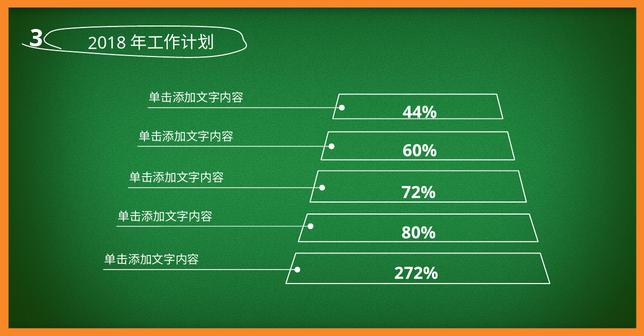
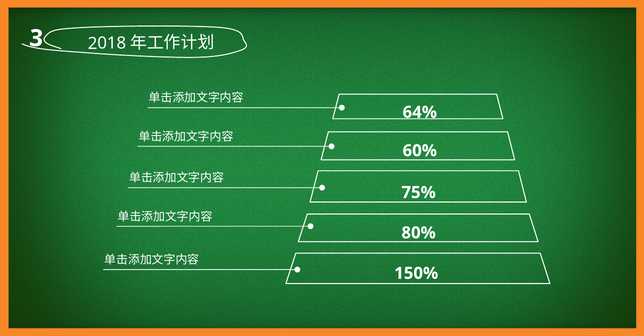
44%: 44% -> 64% (420, 112)
72%: 72% -> 75% (419, 193)
272%: 272% -> 150% (416, 273)
